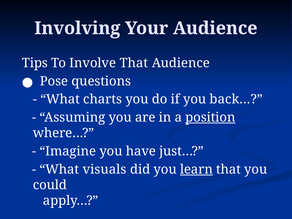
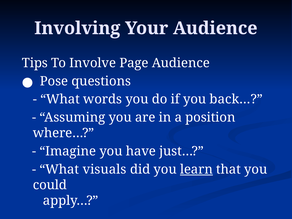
Involve That: That -> Page (134, 63)
charts: charts -> words (103, 99)
position underline: present -> none (210, 117)
